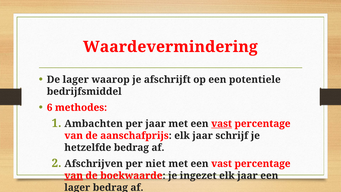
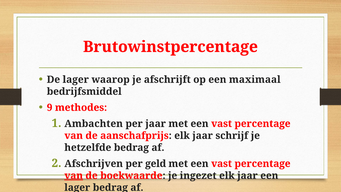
Waardevermindering: Waardevermindering -> Brutowinstpercentage (170, 47)
potentiele: potentiele -> maximaal (255, 79)
6: 6 -> 9 (50, 107)
vast underline: present -> none (222, 124)
niet: niet -> geld (156, 163)
